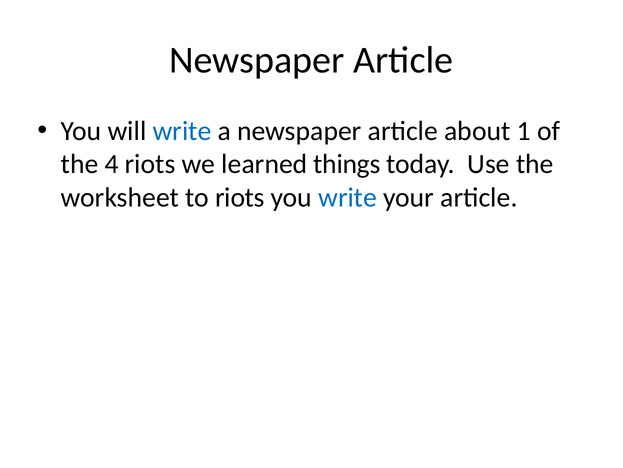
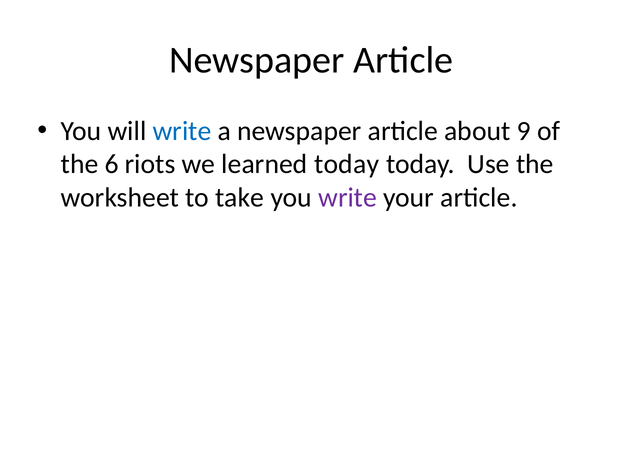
1: 1 -> 9 (524, 131)
4: 4 -> 6 (112, 164)
learned things: things -> today (347, 164)
to riots: riots -> take (240, 197)
write colour: blue -> purple (348, 197)
